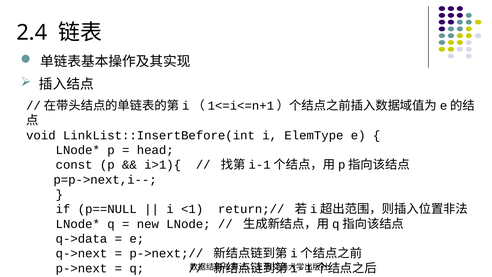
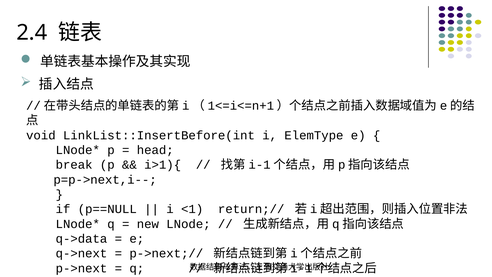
const: const -> break (74, 165)
